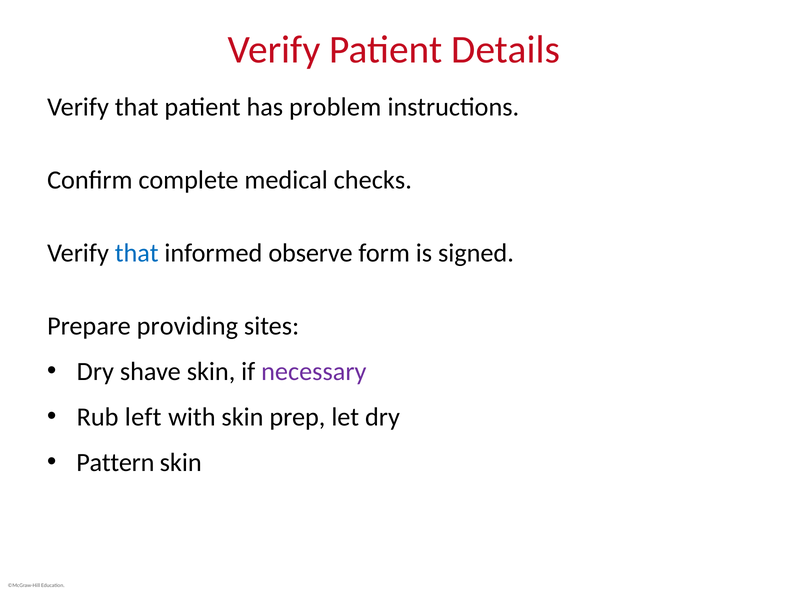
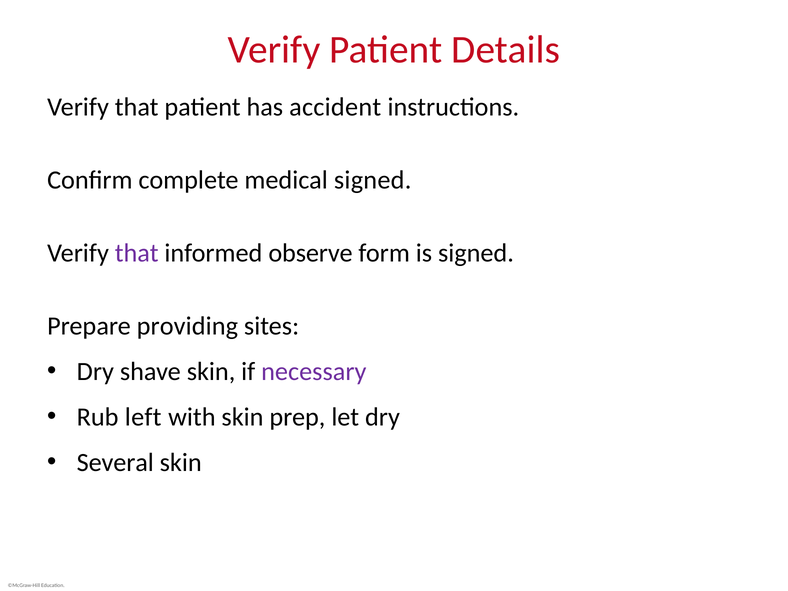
problem: problem -> accident (335, 107)
medical checks: checks -> signed (373, 180)
that colour: blue -> purple (137, 253)
Pattern: Pattern -> Several (115, 463)
